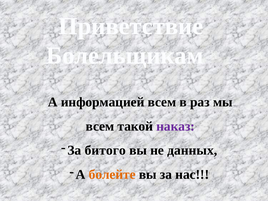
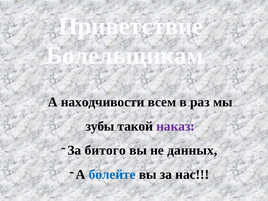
информацией: информацией -> находчивости (103, 102)
всем: всем -> зубы (100, 126)
болейте colour: orange -> blue (112, 174)
